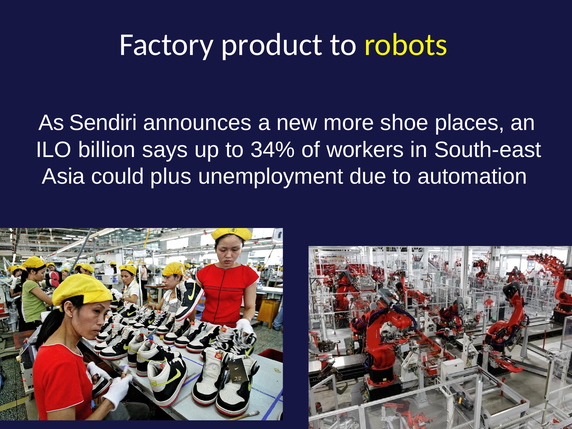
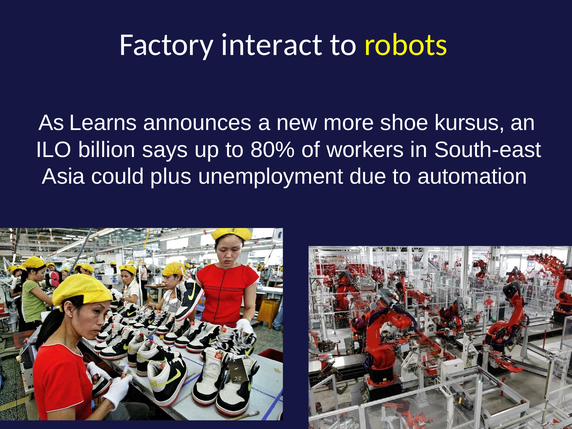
product: product -> interact (272, 45)
Sendiri: Sendiri -> Learns (103, 123)
places: places -> kursus (470, 123)
34%: 34% -> 80% (273, 150)
